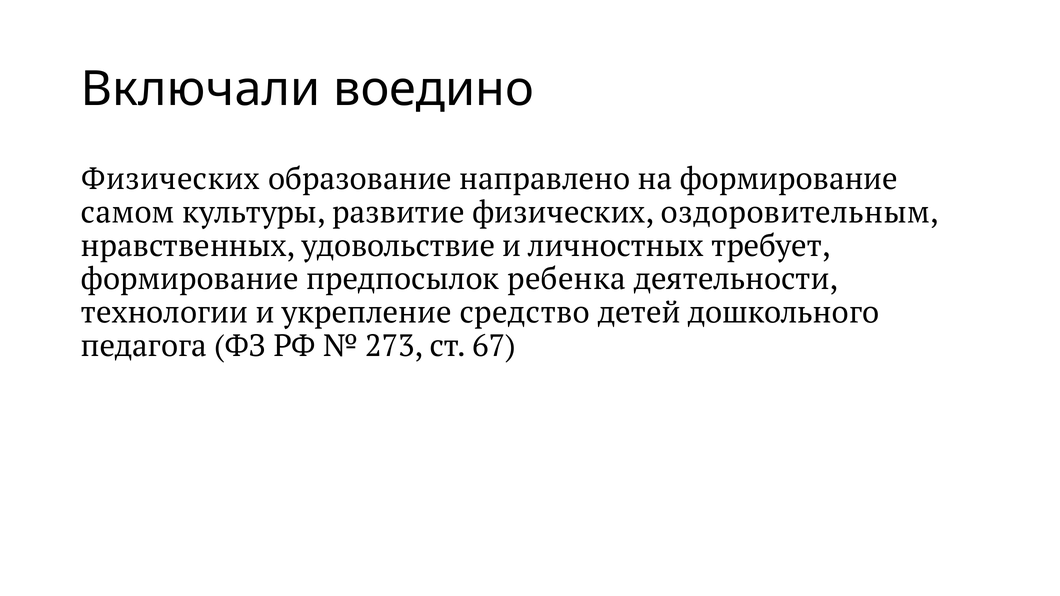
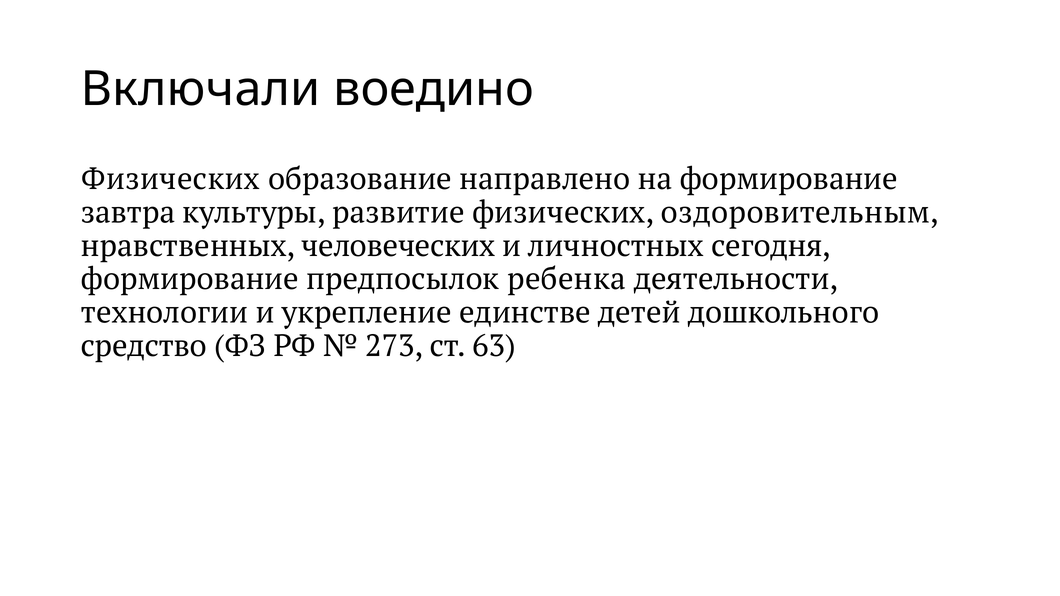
самом: самом -> завтра (128, 213)
удовольствие: удовольствие -> человеческих (398, 246)
требует: требует -> сегодня (771, 246)
средство: средство -> единстве (525, 313)
педагога: педагога -> средство (144, 346)
67: 67 -> 63 (494, 346)
